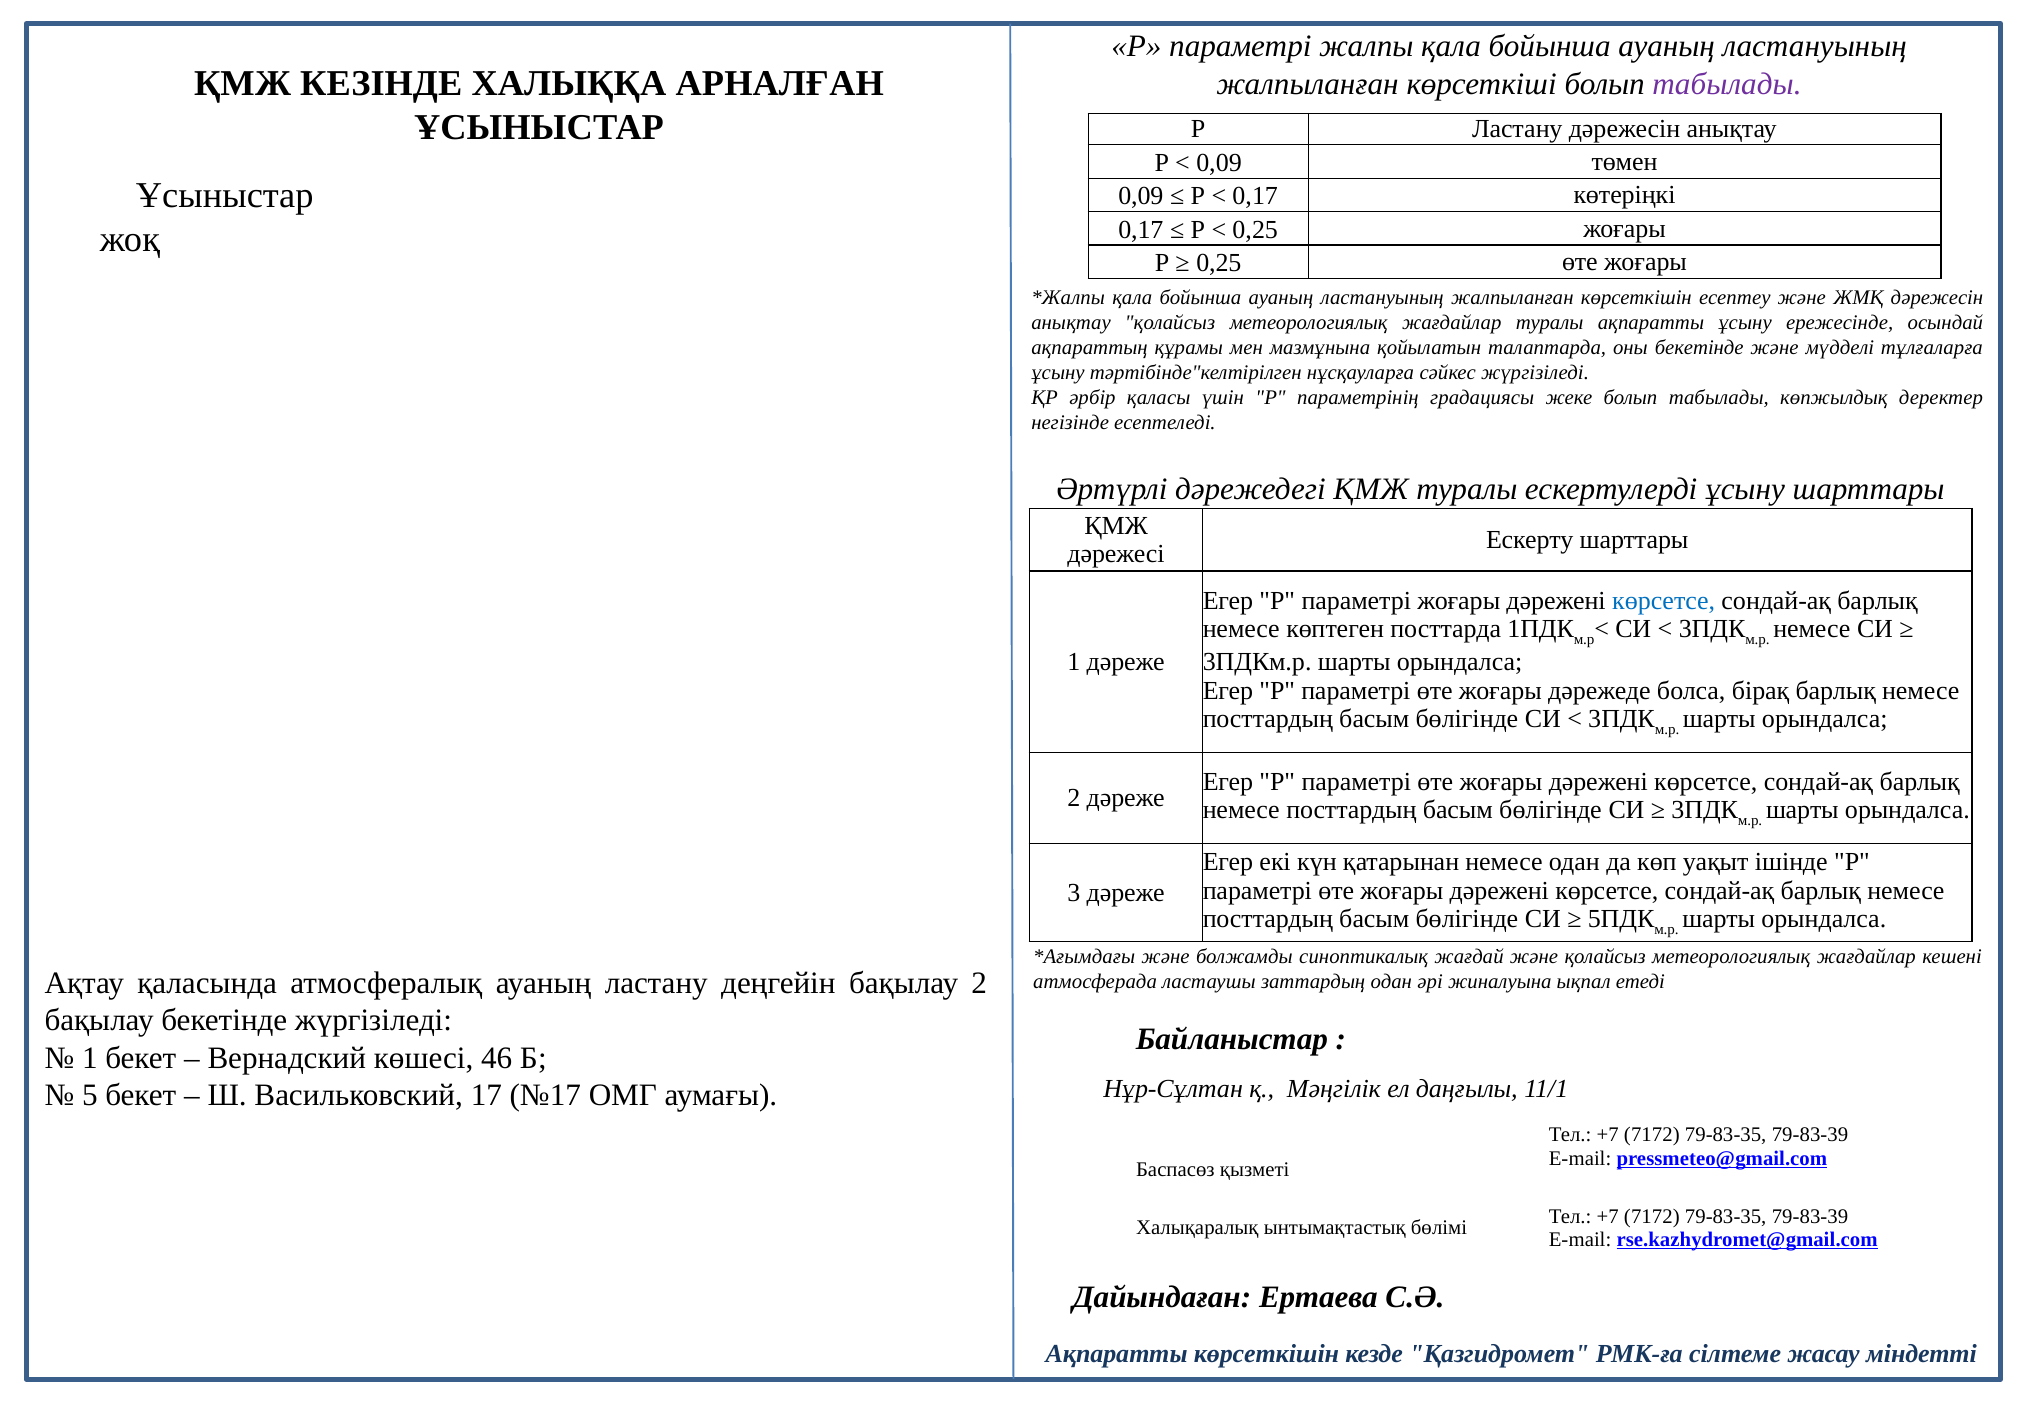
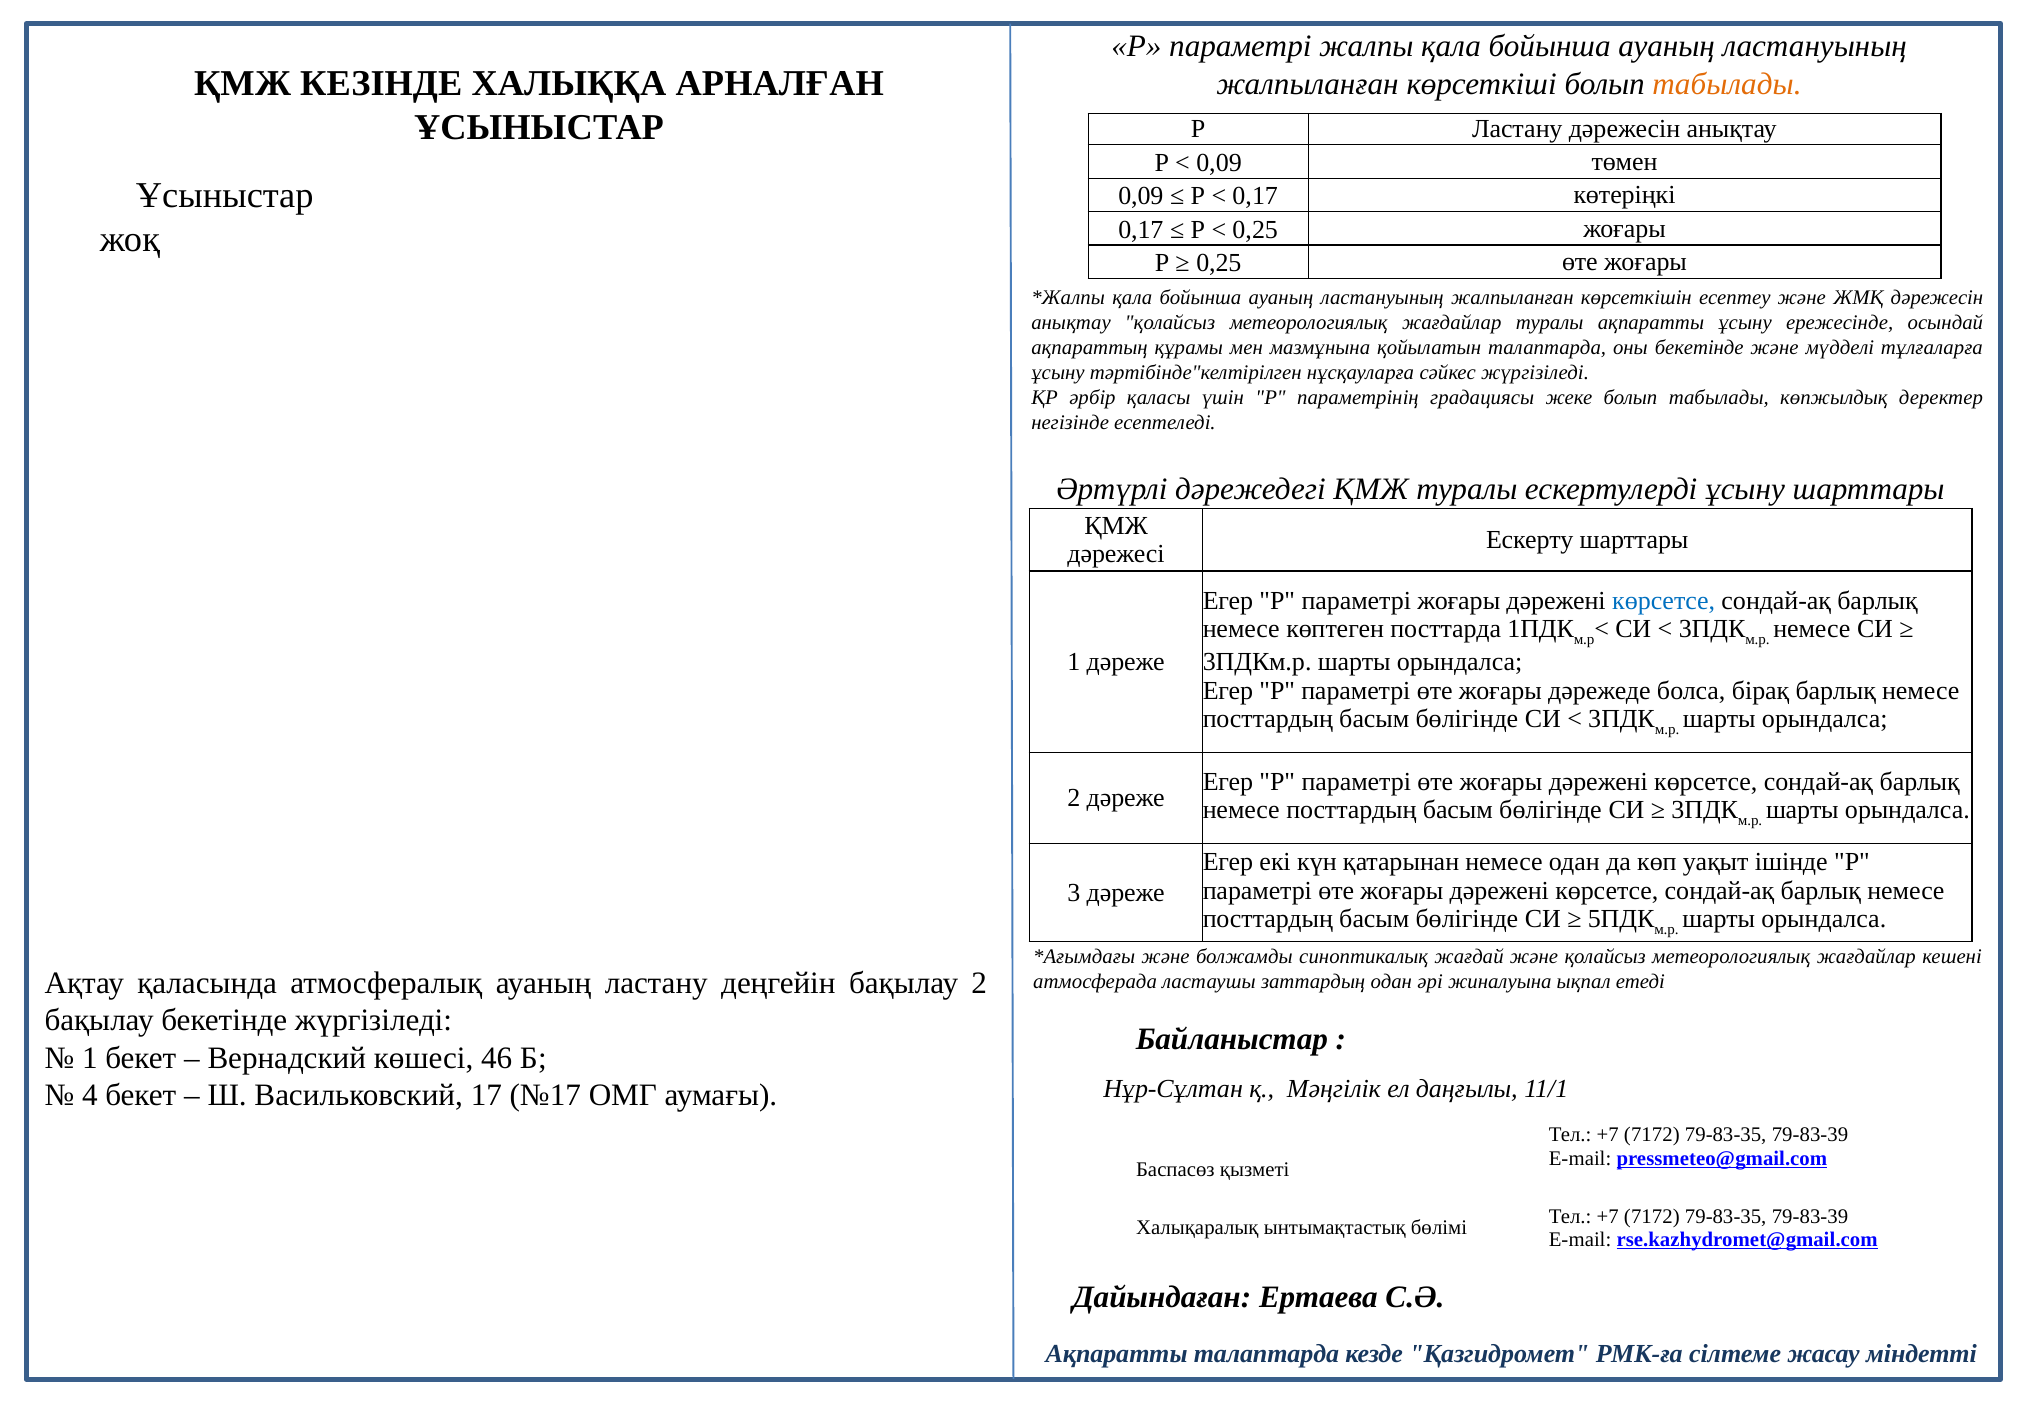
табылады colour: purple -> orange (1727, 84)
5: 5 -> 4 (90, 1096)
Ақпаратты көрсеткішін: көрсеткішін -> талаптарда (1266, 1354)
